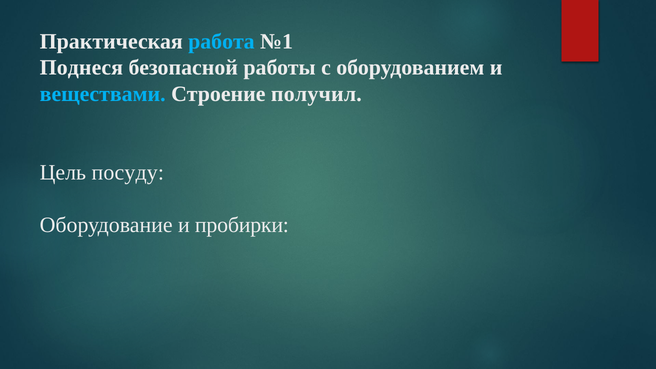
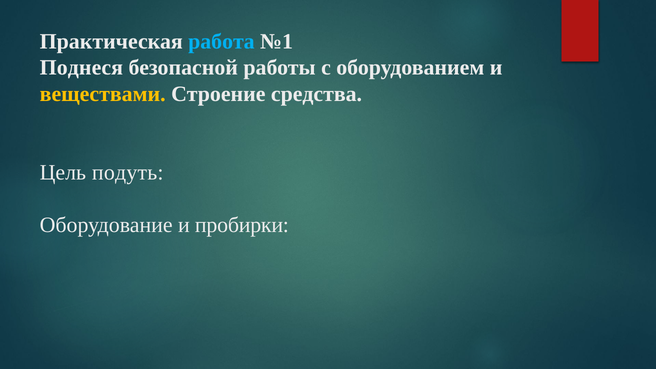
веществами colour: light blue -> yellow (103, 94)
получил: получил -> средства (317, 94)
посуду: посуду -> подуть (128, 173)
